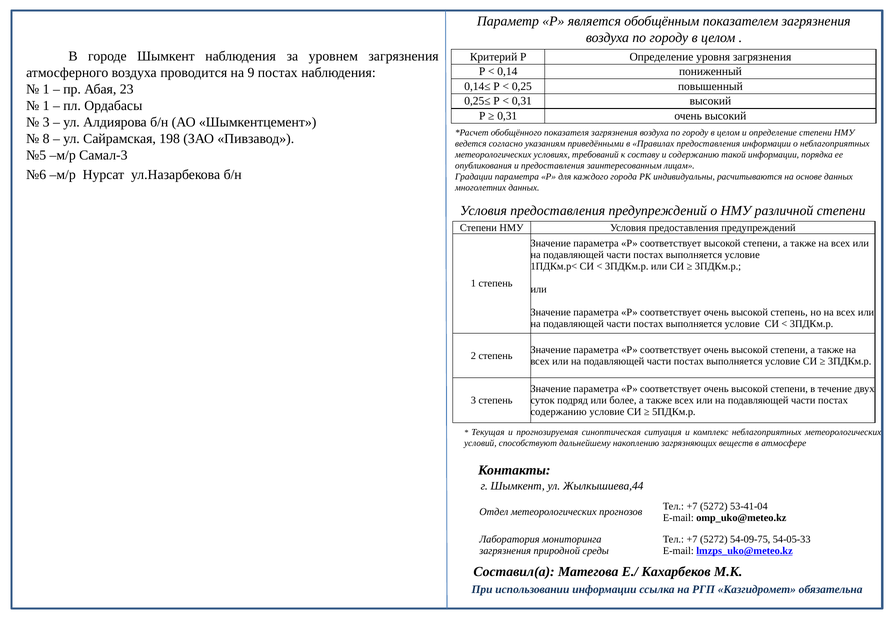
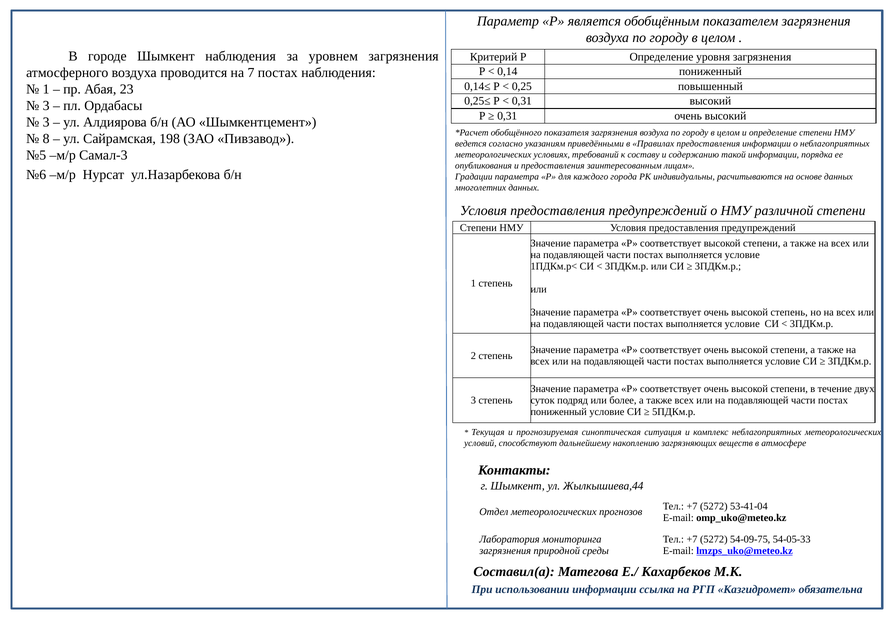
9: 9 -> 7 (251, 73)
1: 1 -> 3 (46, 106)
содержанию: содержанию -> пониженный (559, 412)
